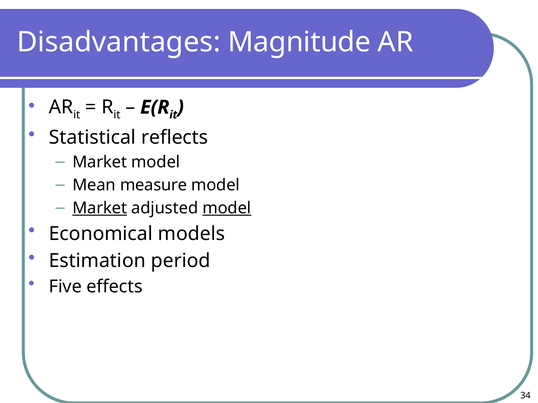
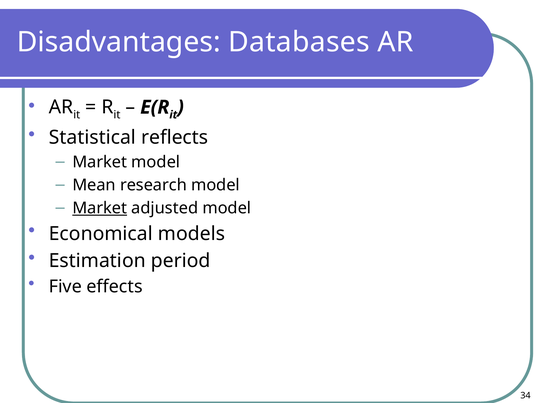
Magnitude: Magnitude -> Databases (299, 42)
measure: measure -> research (153, 185)
model underline: present -> none (227, 208)
